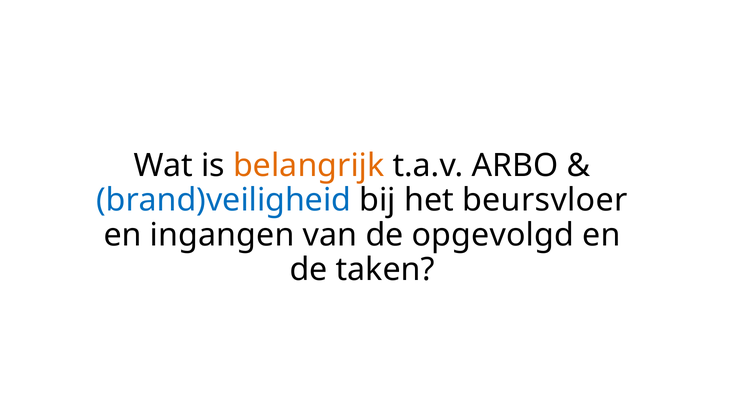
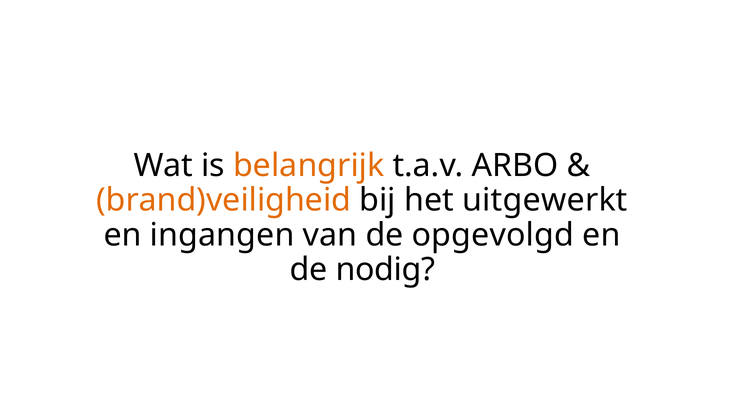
brand)veiligheid colour: blue -> orange (224, 200)
beursvloer: beursvloer -> uitgewerkt (545, 200)
taken: taken -> nodig (385, 270)
